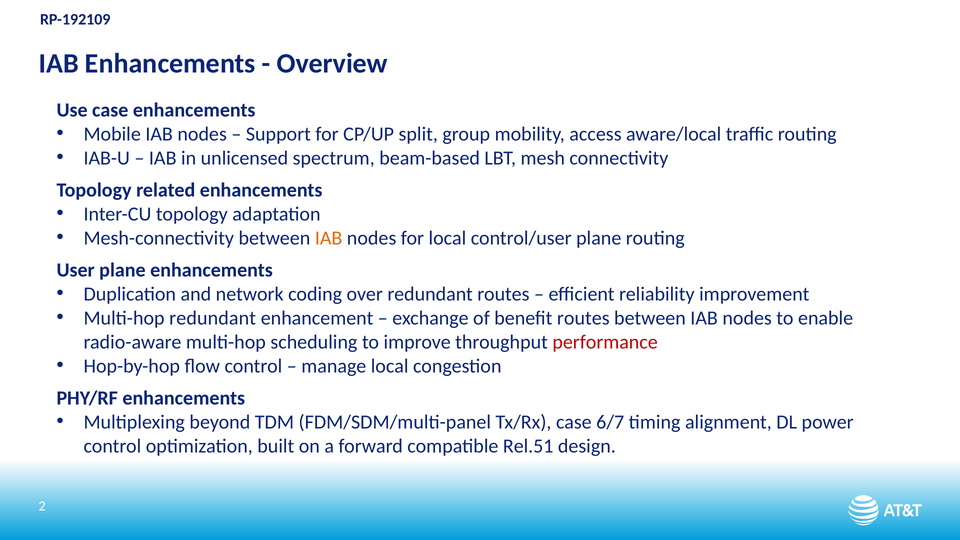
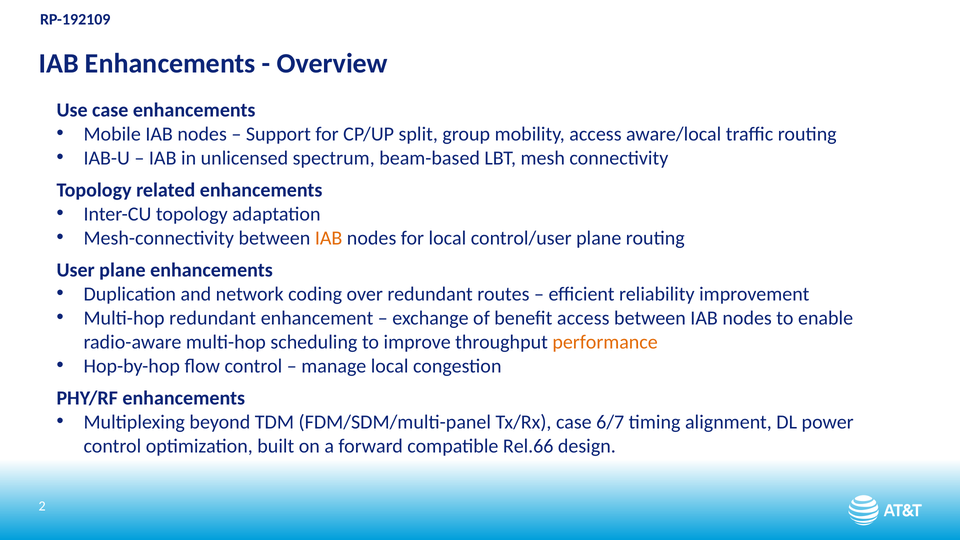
benefit routes: routes -> access (583, 318)
performance colour: red -> orange (605, 342)
Rel.51: Rel.51 -> Rel.66 (528, 446)
